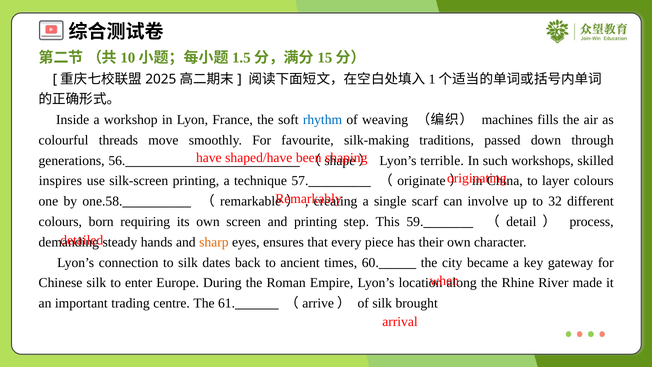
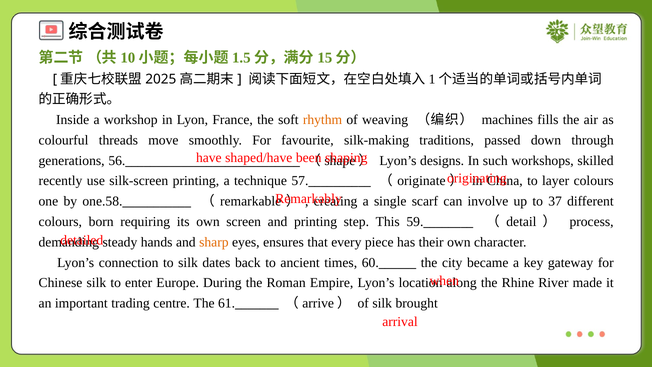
rhythm colour: blue -> orange (323, 120)
terrible: terrible -> designs (442, 161)
inspires: inspires -> recently (60, 181)
32: 32 -> 37 (555, 201)
